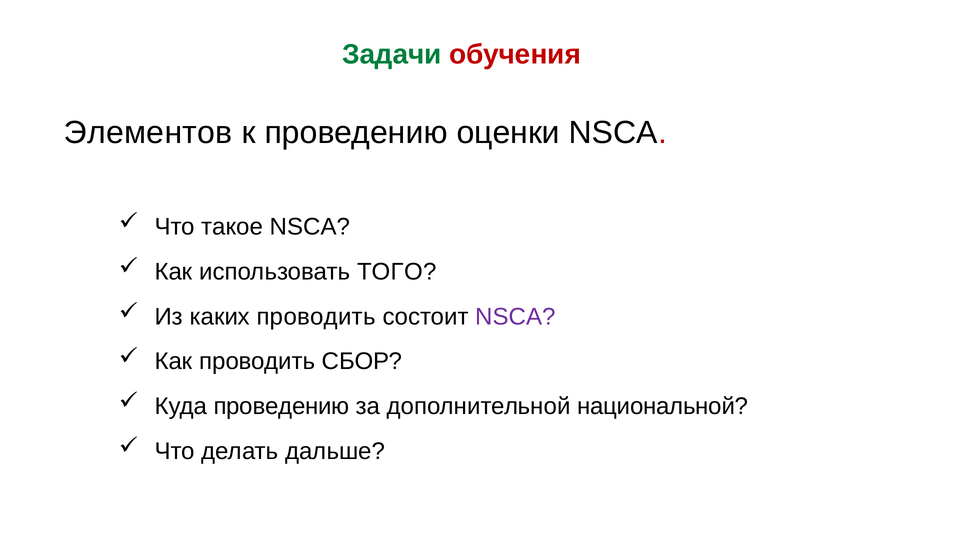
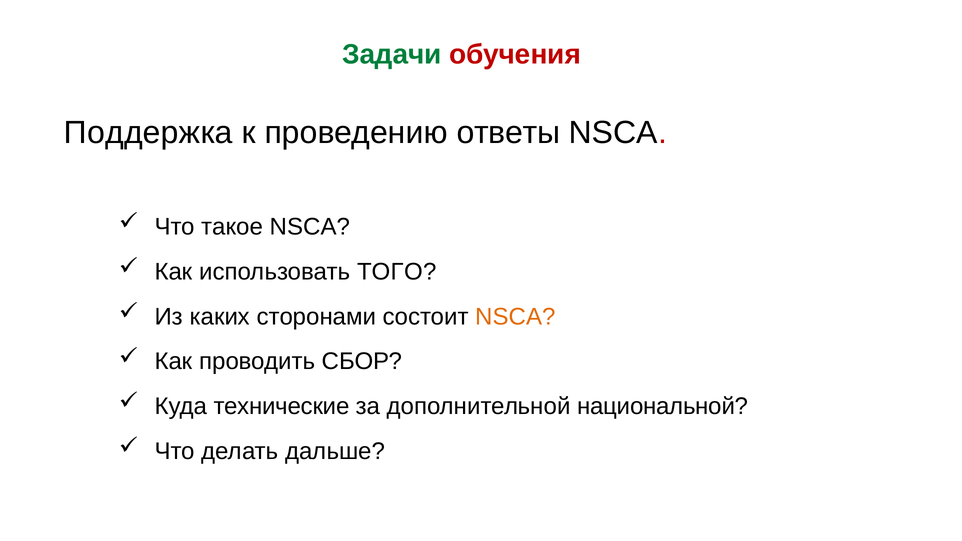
Элементов: Элементов -> Поддержка (148, 133)
оценки: оценки -> ответы (508, 133)
каких проводить: проводить -> сторонами (316, 317)
NSCA colour: purple -> orange (516, 317)
Куда проведению: проведению -> технические (282, 406)
